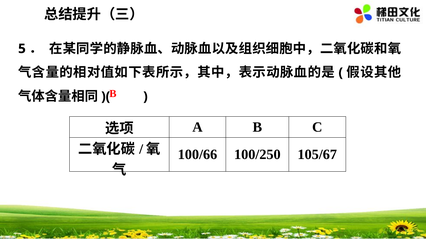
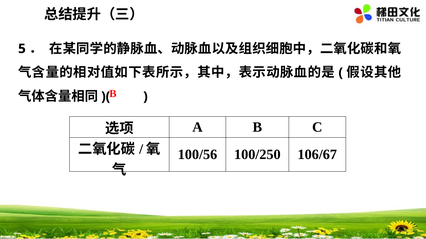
100/66: 100/66 -> 100/56 (198, 155)
105/67: 105/67 -> 106/67 (317, 155)
